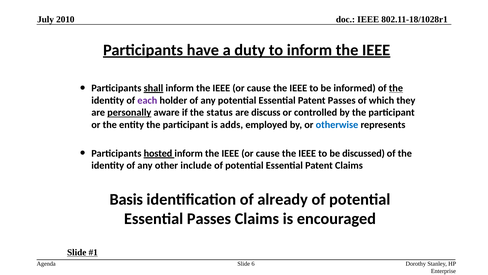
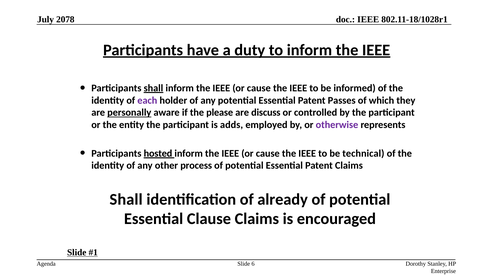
2010: 2010 -> 2078 (65, 20)
the underline: present -> none (396, 88)
status: status -> please (220, 112)
otherwise colour: blue -> purple (337, 125)
discussed: discussed -> technical (363, 153)
include: include -> process (196, 165)
Basis: Basis -> Shall (126, 199)
Essential Passes: Passes -> Clause (209, 219)
